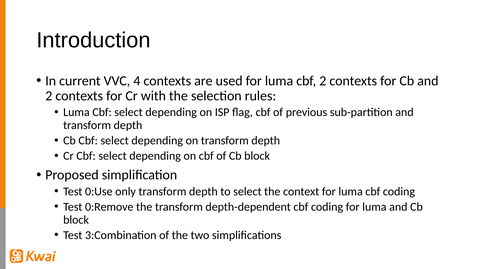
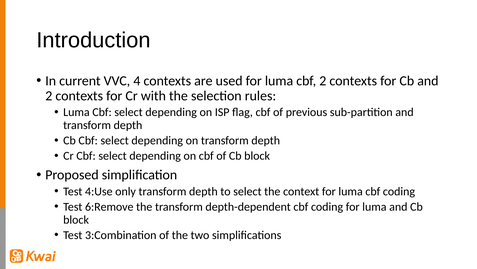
0:Use: 0:Use -> 4:Use (99, 191)
0:Remove: 0:Remove -> 6:Remove (109, 206)
